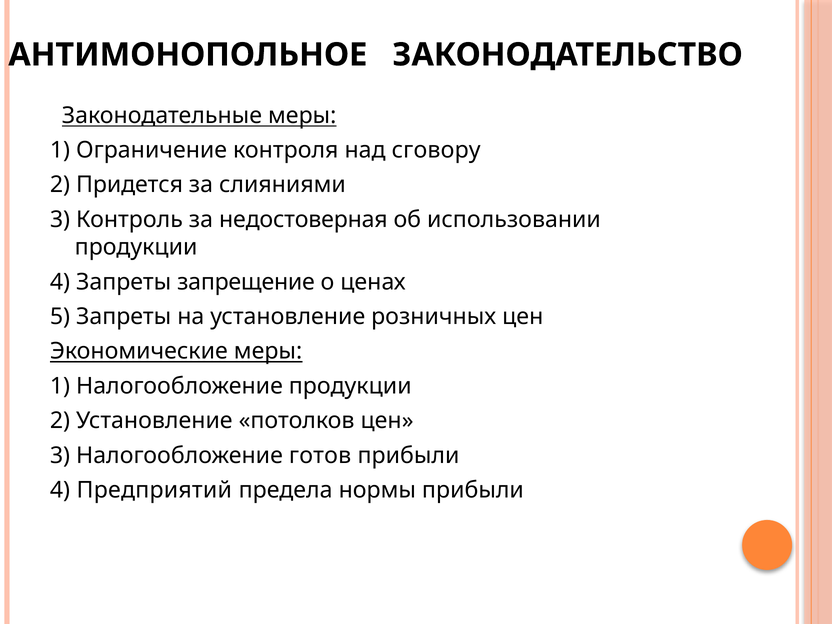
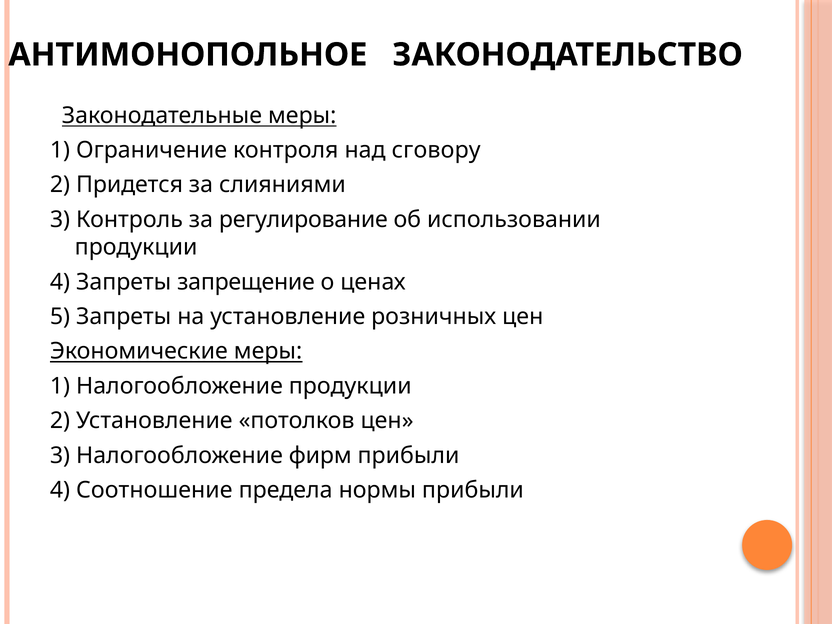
недостоверная: недостоверная -> регулирование (303, 219)
готов: готов -> фирм (320, 455)
Предприятий: Предприятий -> Соотношение (154, 490)
